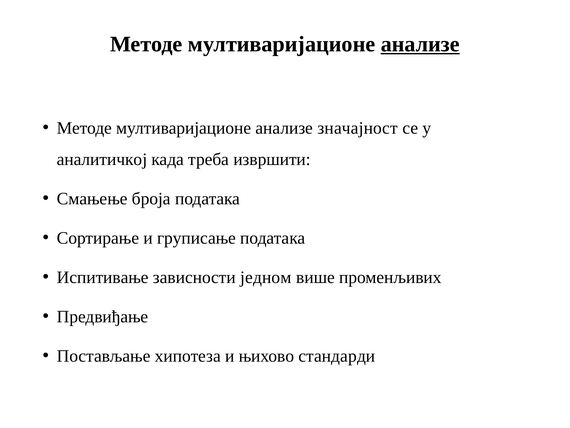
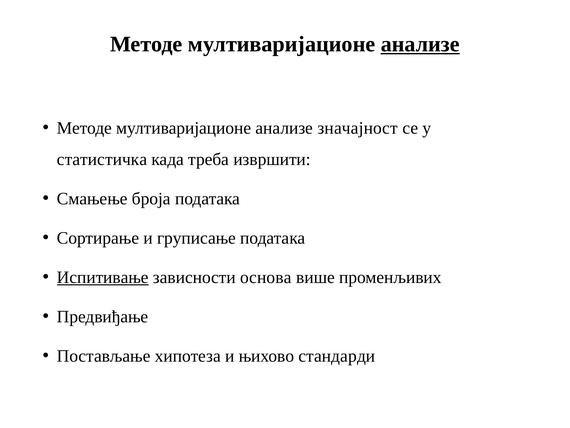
аналитичкој: аналитичкој -> статистичка (102, 159)
Испитивање underline: none -> present (103, 277)
једном: једном -> основа (266, 277)
